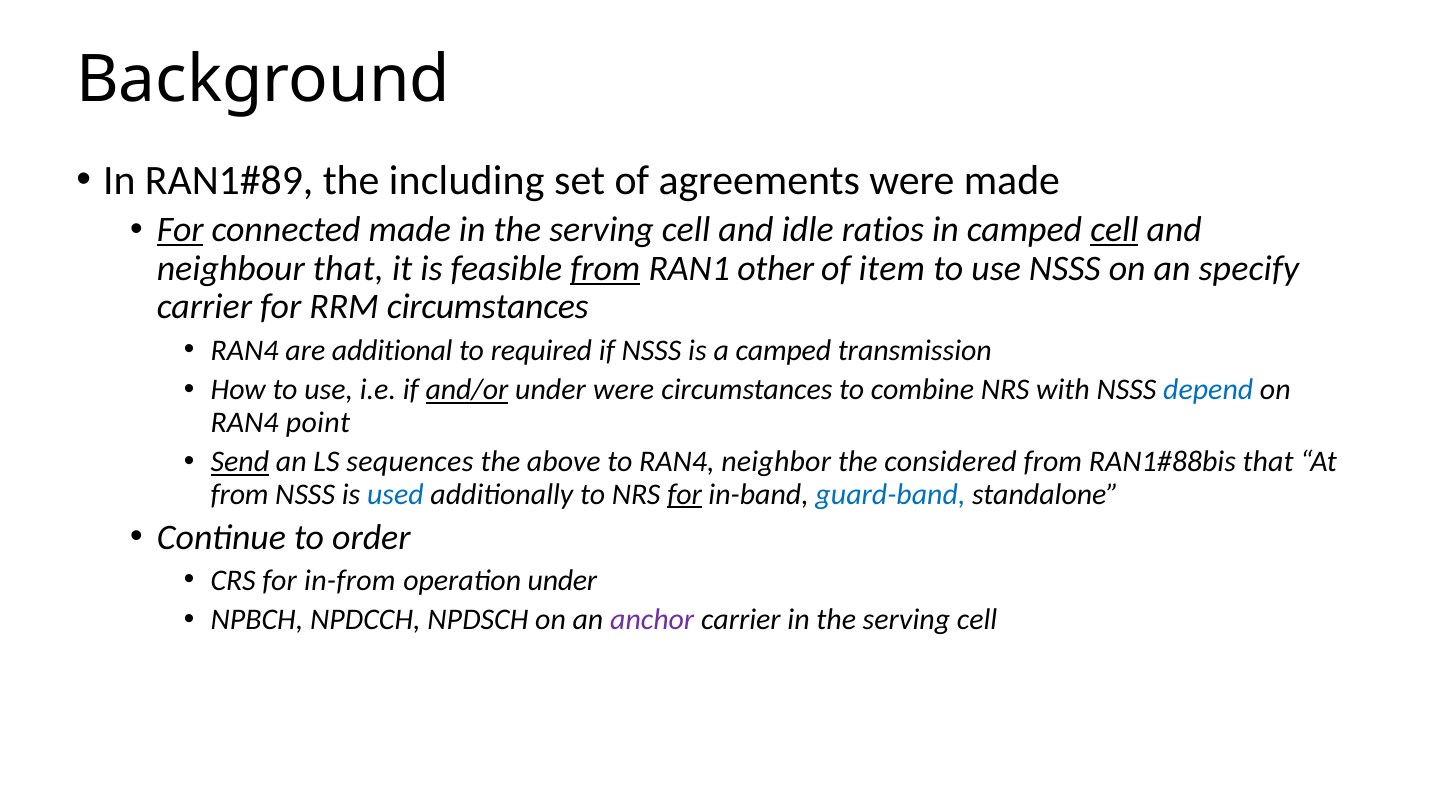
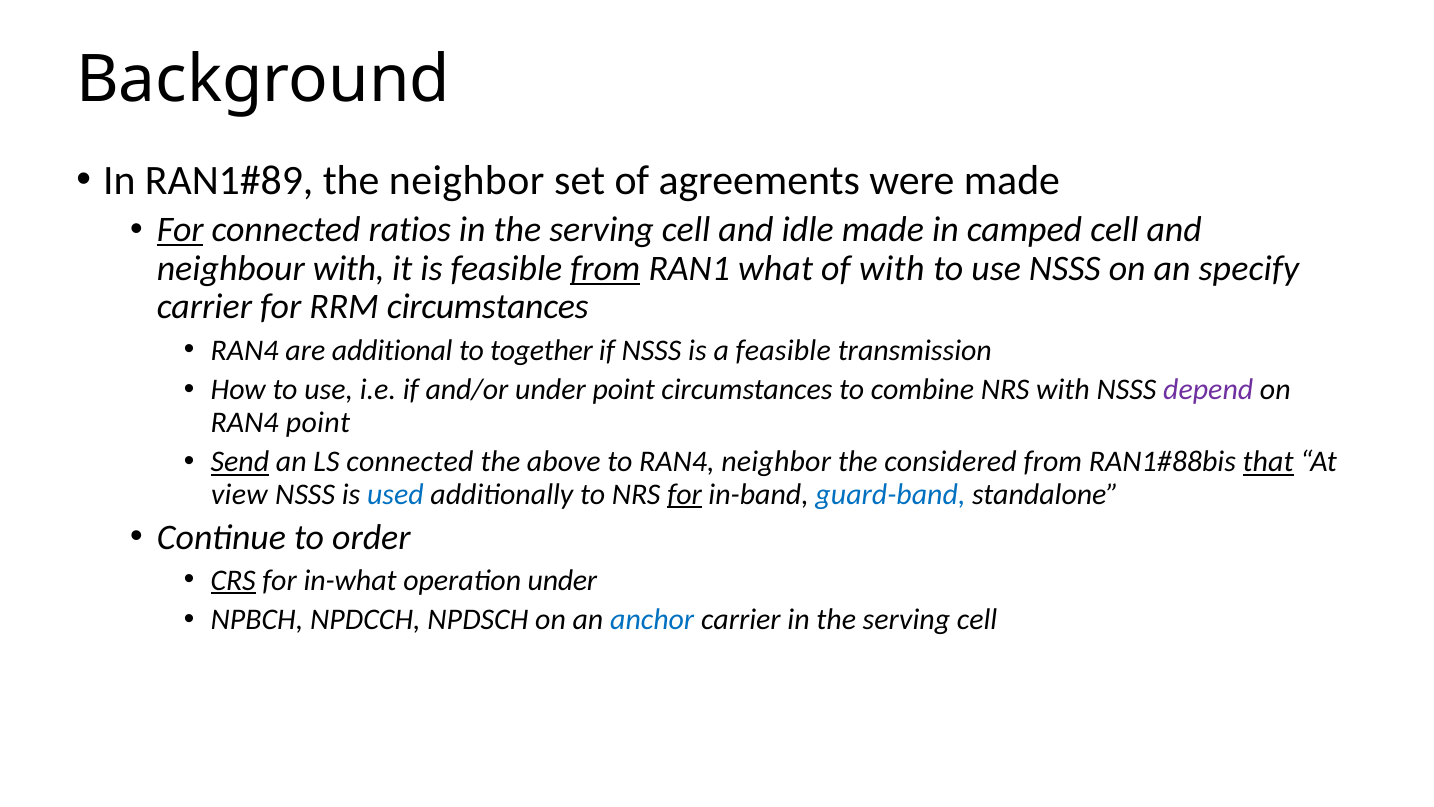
the including: including -> neighbor (467, 180)
connected made: made -> ratios (410, 230)
idle ratios: ratios -> made (883, 230)
cell underline: present -> none (1114, 230)
neighbour that: that -> with (349, 268)
other: other -> what (776, 268)
of item: item -> with (892, 268)
required: required -> together (542, 350)
a camped: camped -> feasible (783, 350)
and/or underline: present -> none (467, 390)
under were: were -> point (624, 390)
depend colour: blue -> purple (1208, 390)
LS sequences: sequences -> connected (410, 462)
that underline: none -> present (1268, 462)
from: from -> view (239, 494)
CRS underline: none -> present (233, 580)
in-from: in-from -> in-what (350, 580)
anchor colour: purple -> blue (652, 620)
